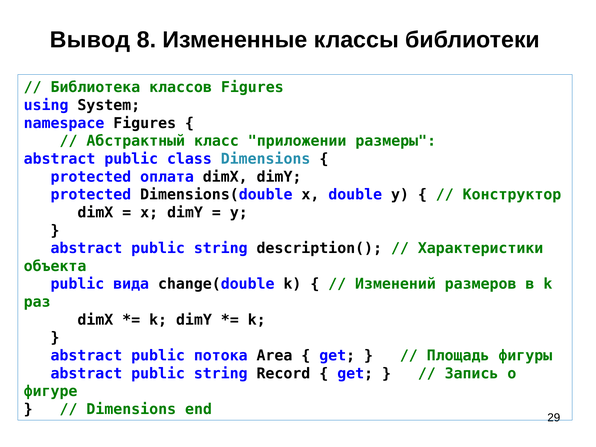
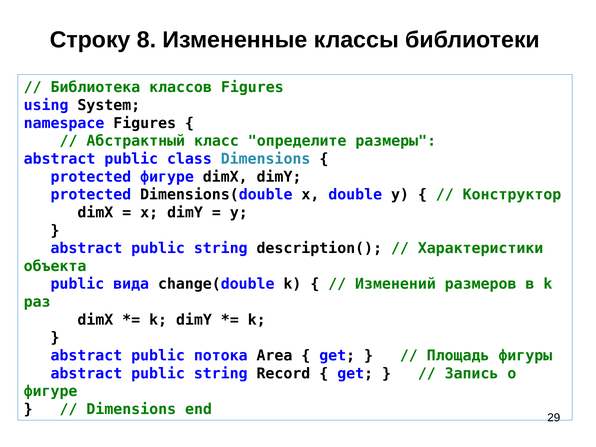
Вывод: Вывод -> Строку (90, 40)
приложении: приложении -> определите (297, 141)
protected оплата: оплата -> фигуре (167, 177)
